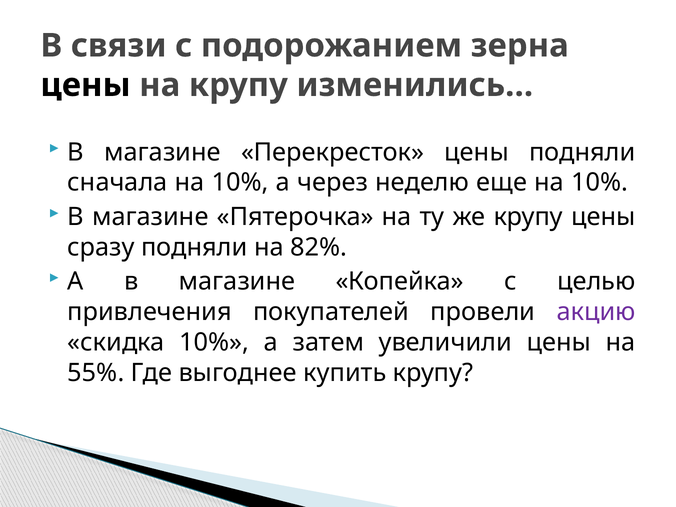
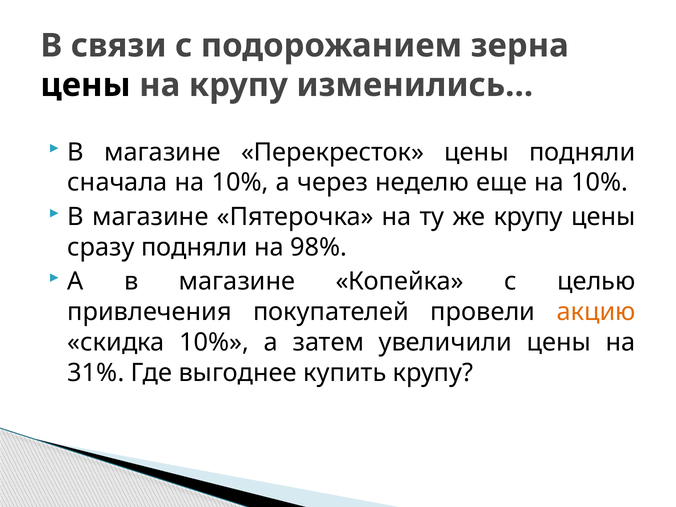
82%: 82% -> 98% (319, 247)
акцию colour: purple -> orange (596, 312)
55%: 55% -> 31% (96, 373)
